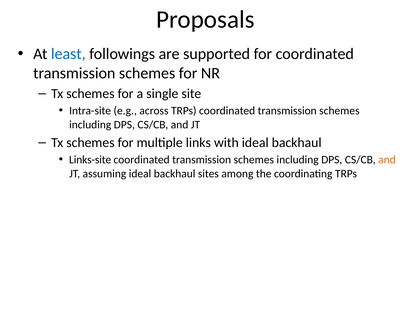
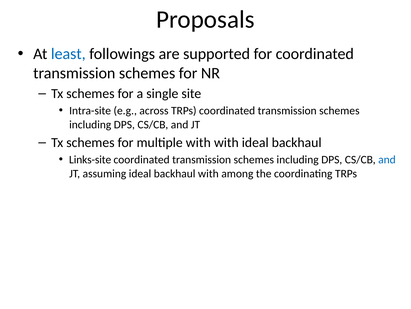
multiple links: links -> with (198, 142)
and colour: orange -> blue (387, 159)
backhaul sites: sites -> with (208, 173)
